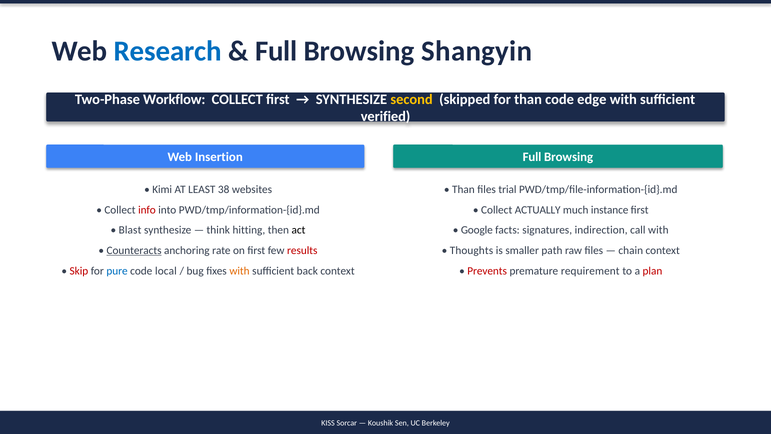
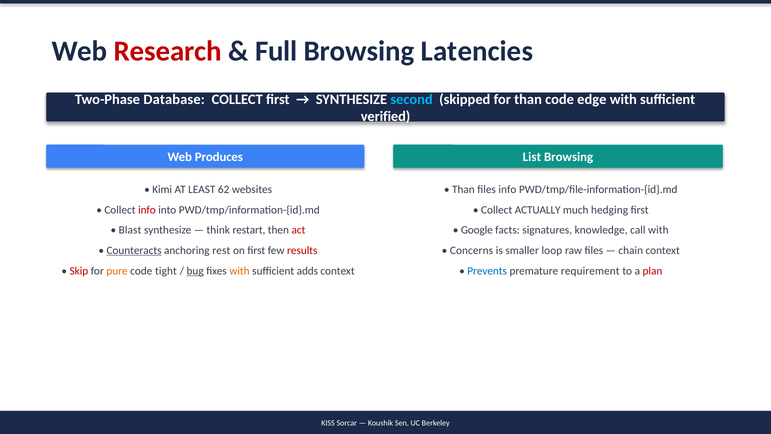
Research colour: blue -> red (168, 51)
Shangyin: Shangyin -> Latencies (477, 51)
Workflow: Workflow -> Database (174, 99)
second colour: yellow -> light blue (412, 99)
Insertion: Insertion -> Produces (219, 157)
Full: Full -> List (532, 157)
38: 38 -> 62 (224, 190)
files trial: trial -> info (507, 190)
instance: instance -> hedging (610, 210)
hitting: hitting -> restart (249, 230)
act colour: black -> red (299, 230)
indirection: indirection -> knowledge (601, 230)
rate: rate -> rest (221, 250)
Thoughts: Thoughts -> Concerns (471, 250)
path: path -> loop (552, 250)
pure colour: blue -> orange (117, 271)
local: local -> tight (166, 271)
bug underline: none -> present (195, 271)
back: back -> adds (307, 271)
Prevents colour: red -> blue (487, 271)
